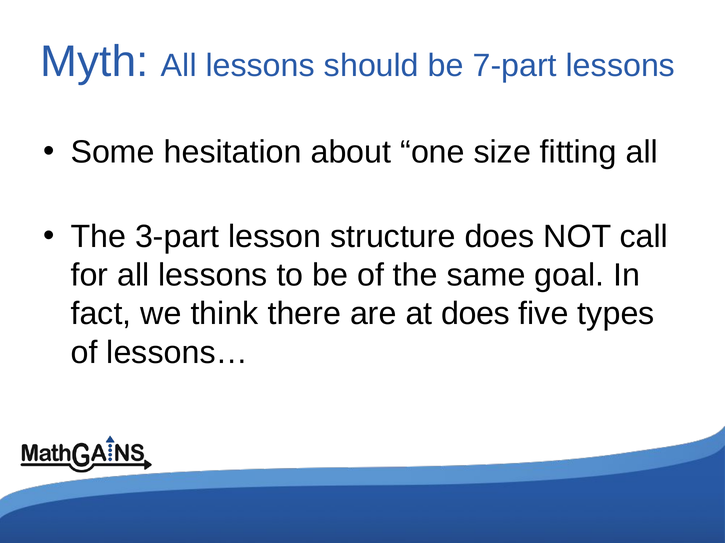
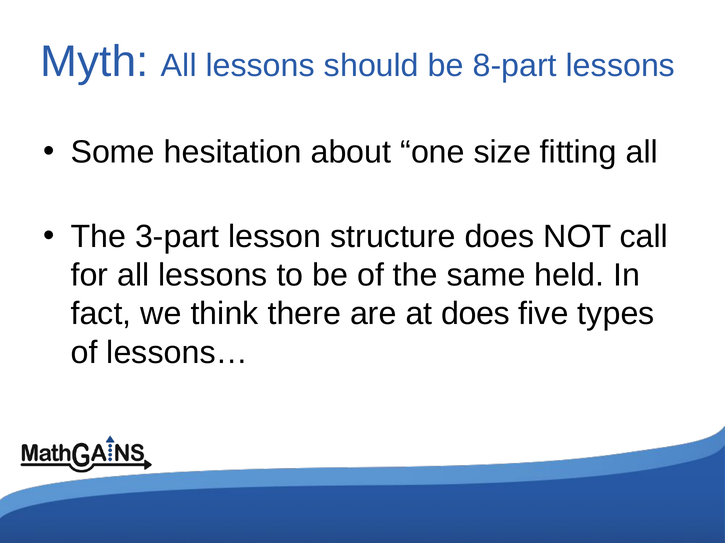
7-part: 7-part -> 8-part (515, 66)
goal: goal -> held (569, 276)
